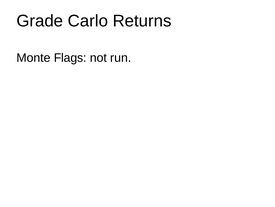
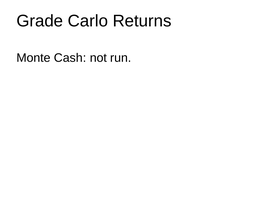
Flags: Flags -> Cash (70, 58)
